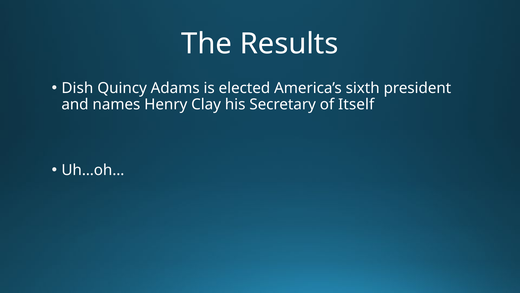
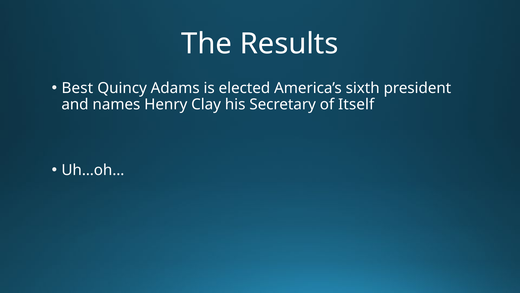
Dish: Dish -> Best (77, 88)
